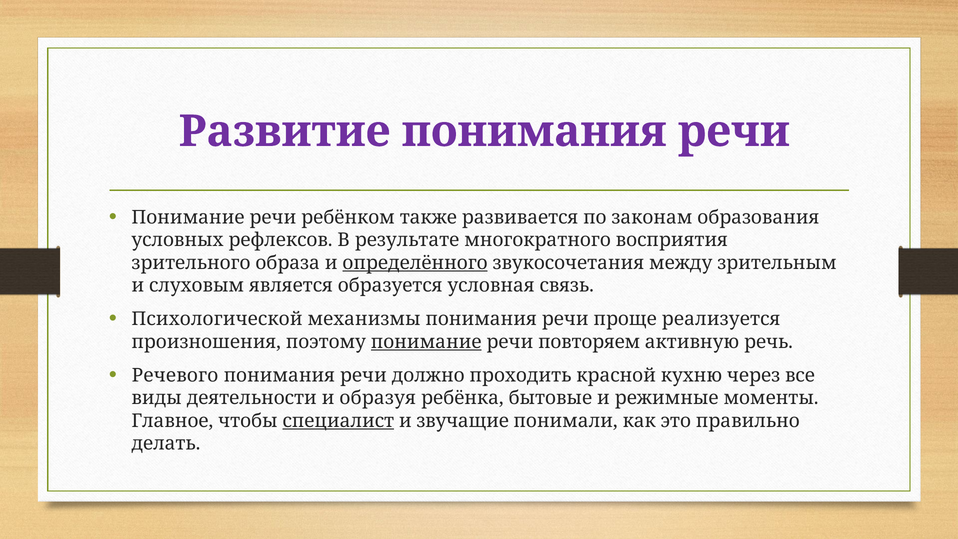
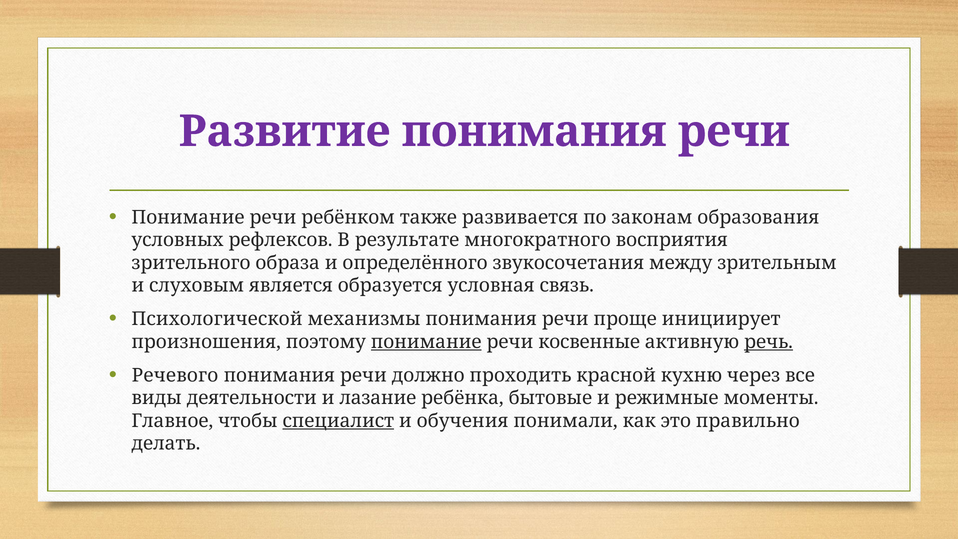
определённого underline: present -> none (415, 263)
реализуется: реализуется -> инициирует (721, 319)
повторяем: повторяем -> косвенные (589, 342)
речь underline: none -> present (768, 342)
образуя: образуя -> лазание (378, 398)
звучащие: звучащие -> обучения (463, 421)
